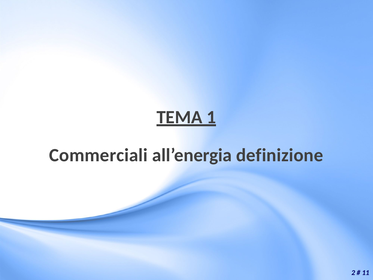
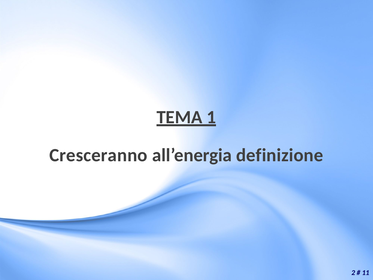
Commerciali: Commerciali -> Cresceranno (98, 155)
